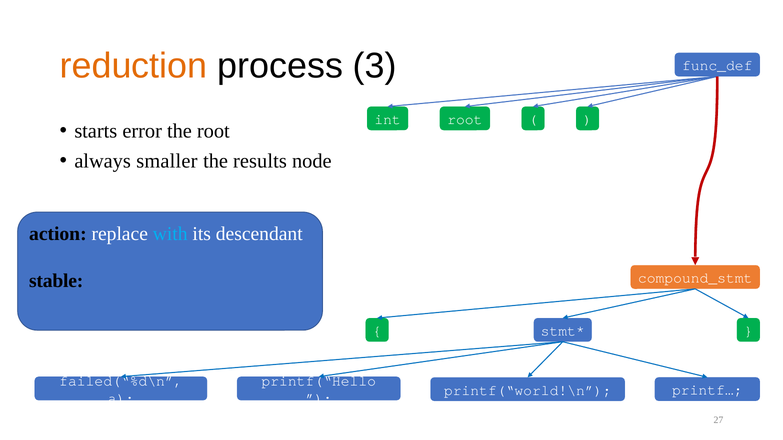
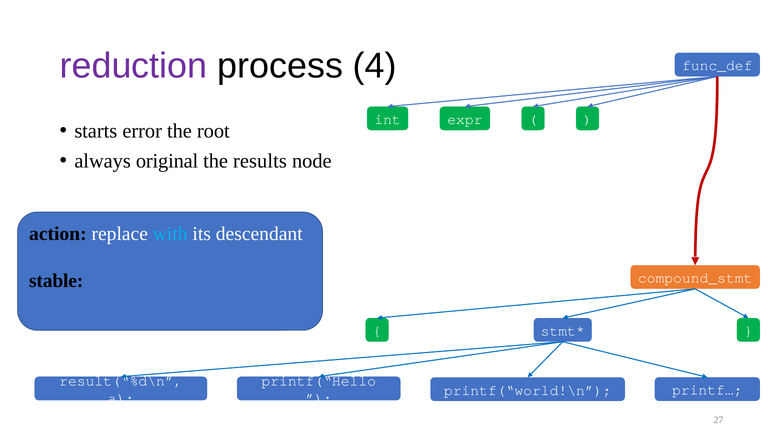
reduction colour: orange -> purple (133, 66)
3: 3 -> 4 (375, 66)
int root: root -> expr (465, 120)
smaller: smaller -> original (167, 161)
failed(“%d\n: failed(“%d\n -> result(“%d\n (121, 381)
